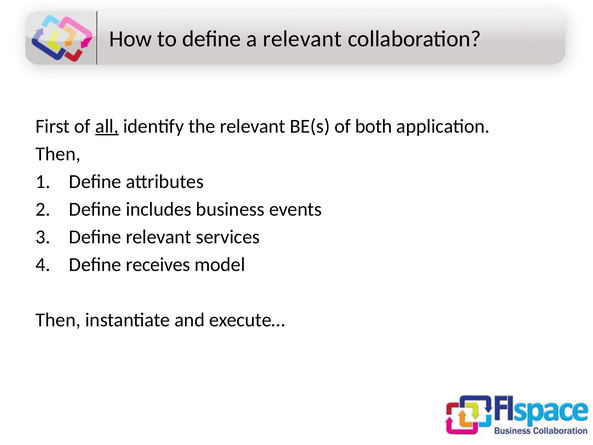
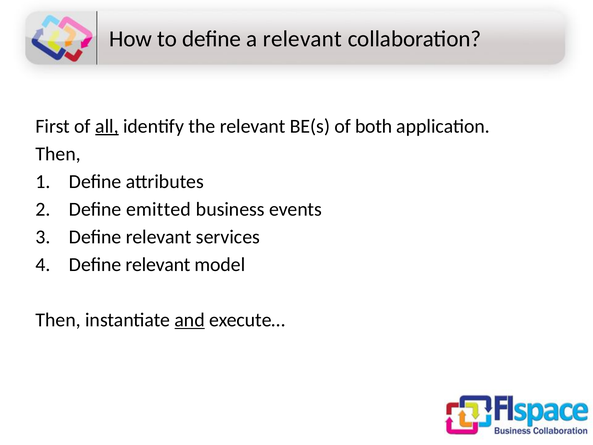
includes: includes -> emitted (159, 209)
receives: receives -> relevant (158, 264)
and underline: none -> present (190, 320)
